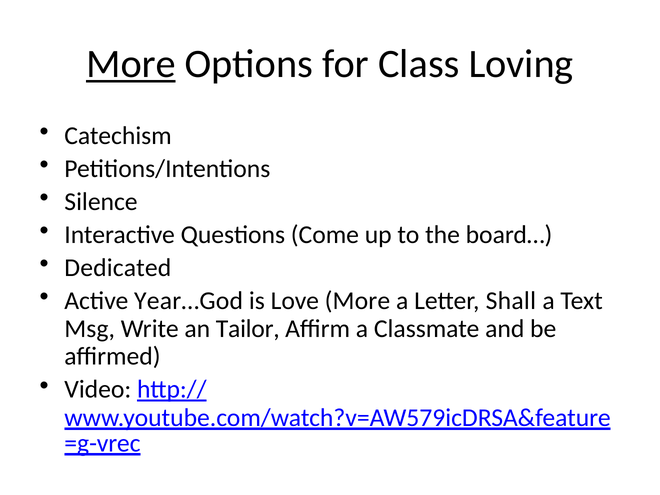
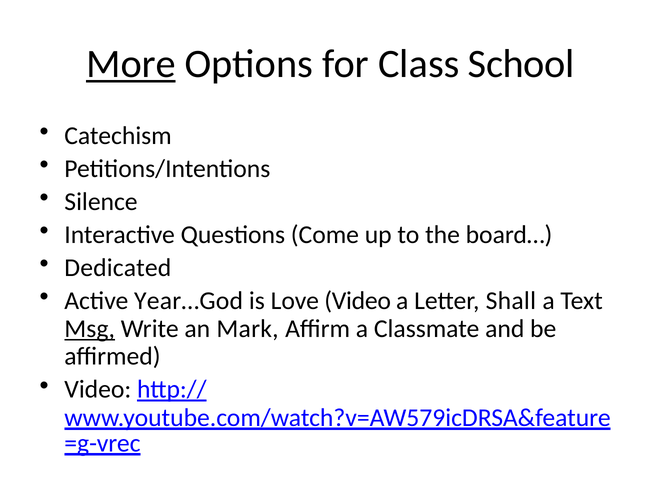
Loving: Loving -> School (521, 64)
Love More: More -> Video (358, 301)
Msg underline: none -> present (90, 329)
Tailor: Tailor -> Mark (248, 329)
